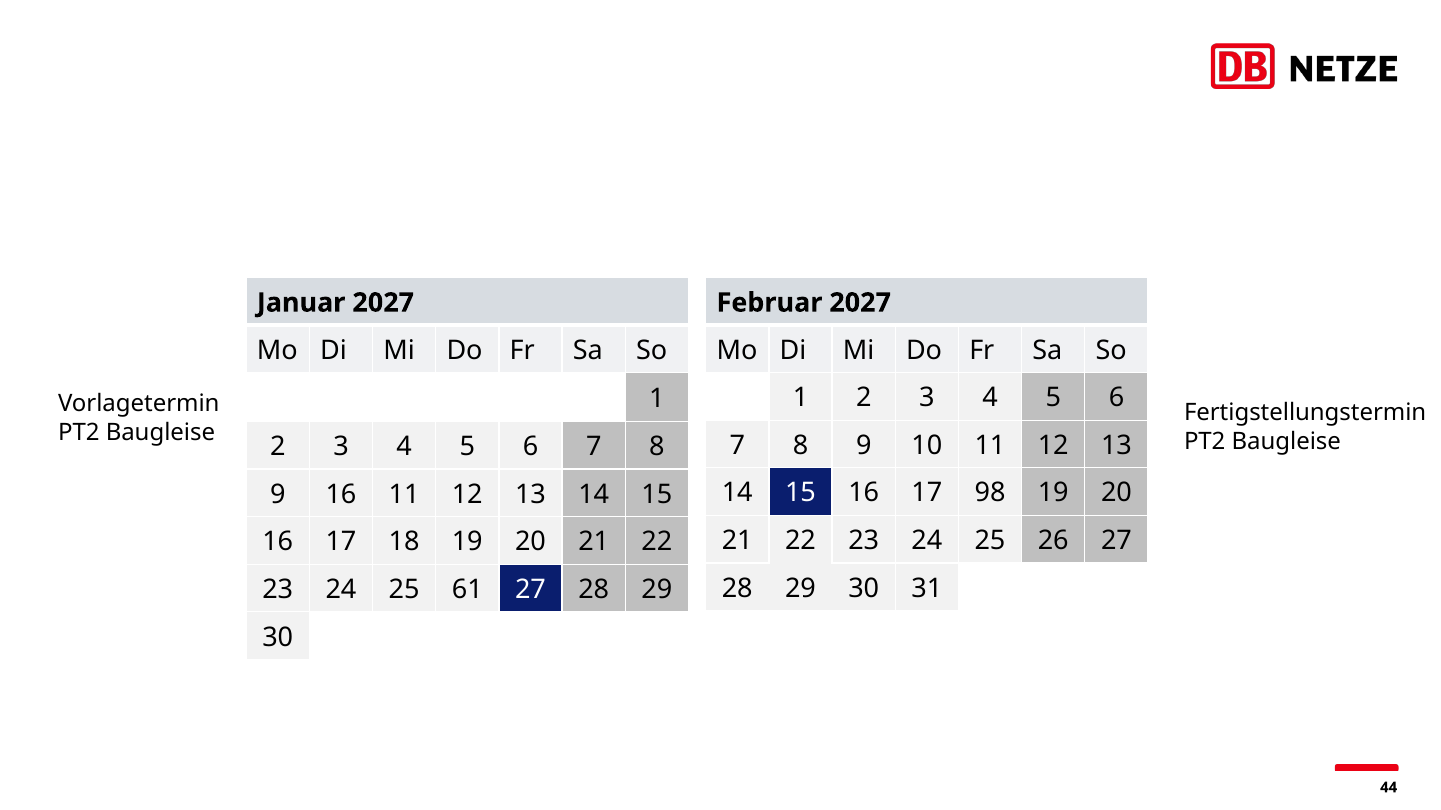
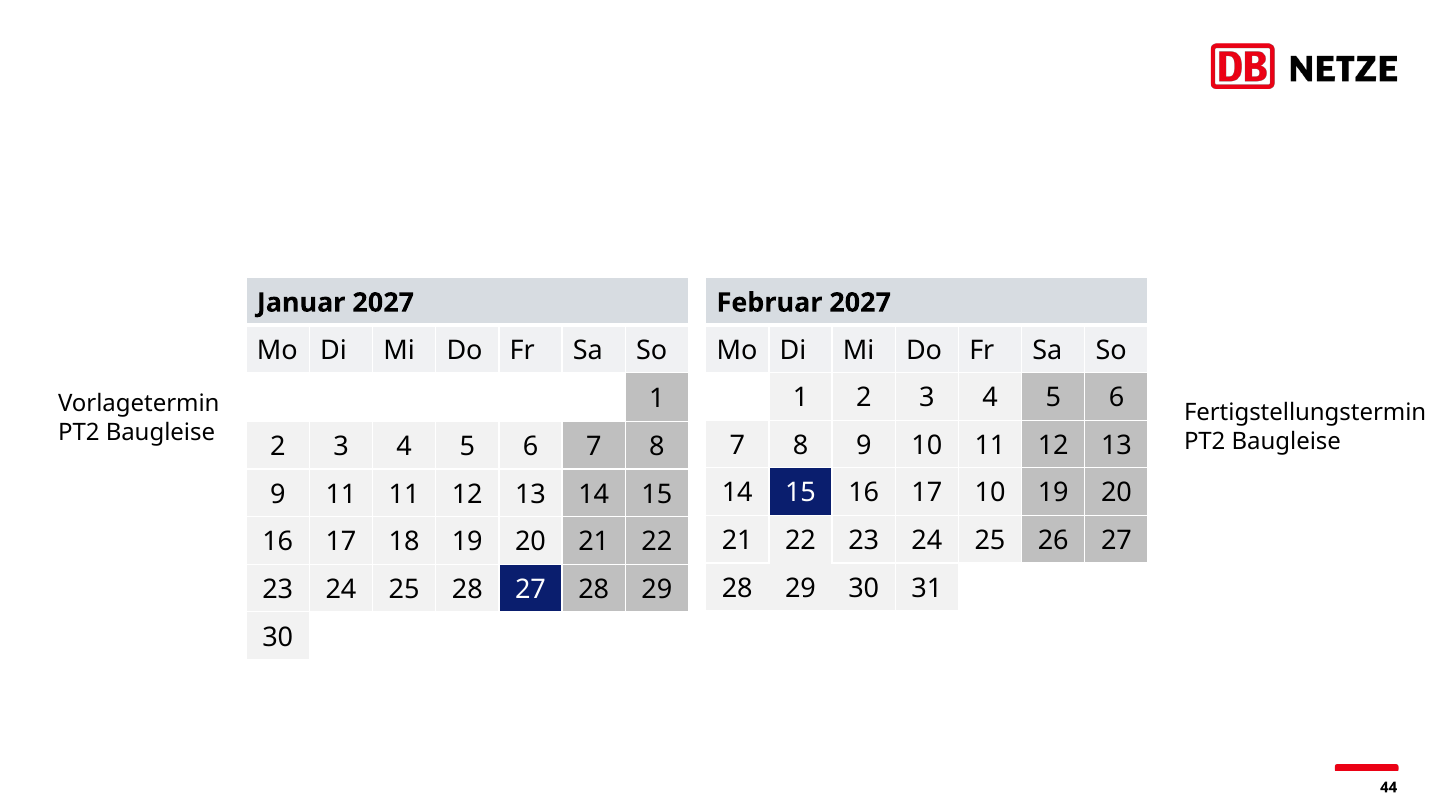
17 98: 98 -> 10 (990, 493)
9 16: 16 -> 11 (341, 495)
25 61: 61 -> 28 (467, 590)
